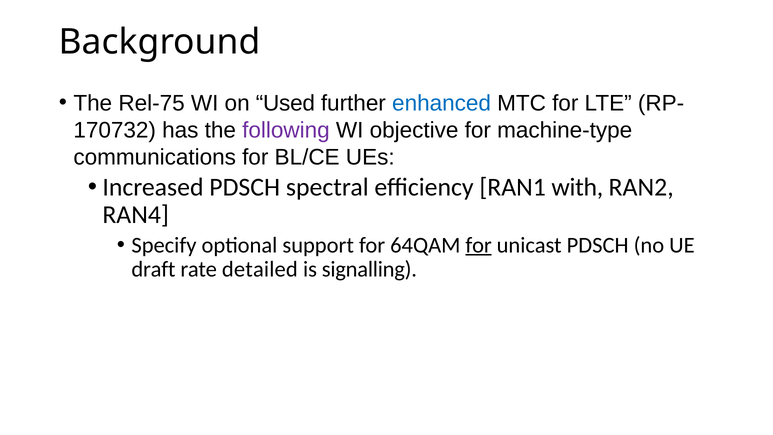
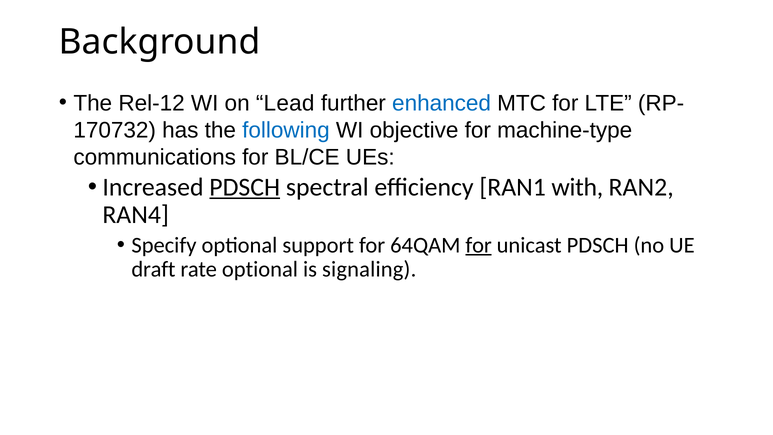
Rel-75: Rel-75 -> Rel-12 (152, 103)
Used: Used -> Lead (285, 103)
following colour: purple -> blue (286, 130)
PDSCH underline: none -> present (245, 187)
rate detailed: detailed -> optional (260, 269)
signalling: signalling -> signaling (369, 269)
